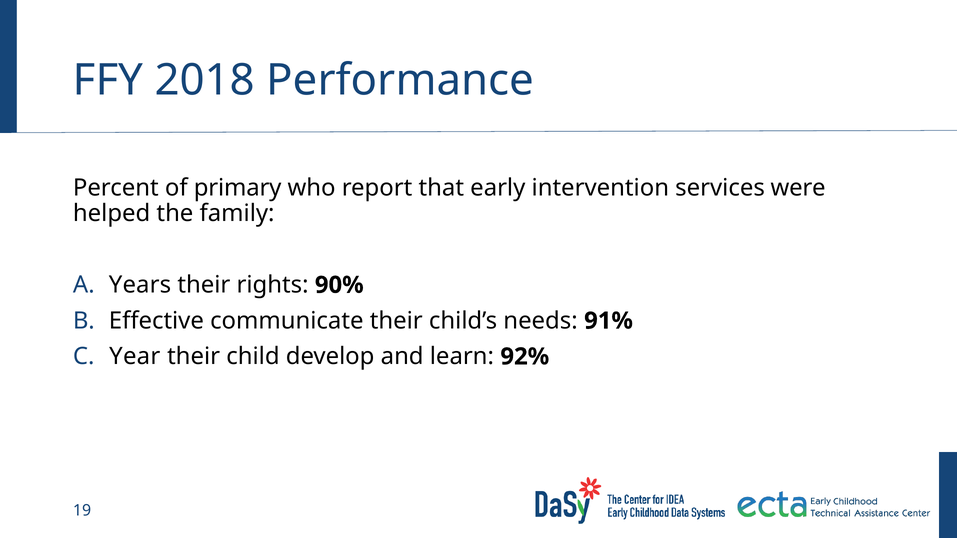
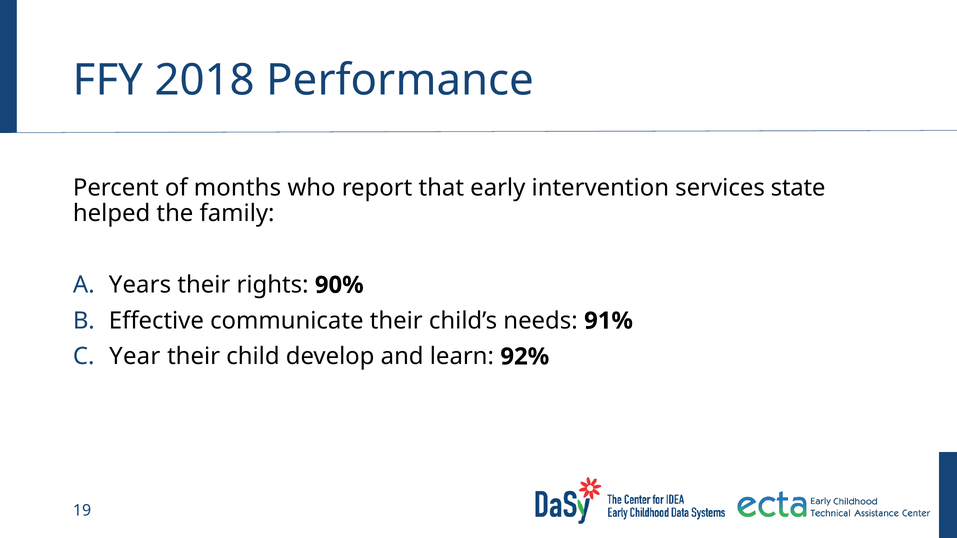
primary: primary -> months (237, 188)
were: were -> state (798, 188)
